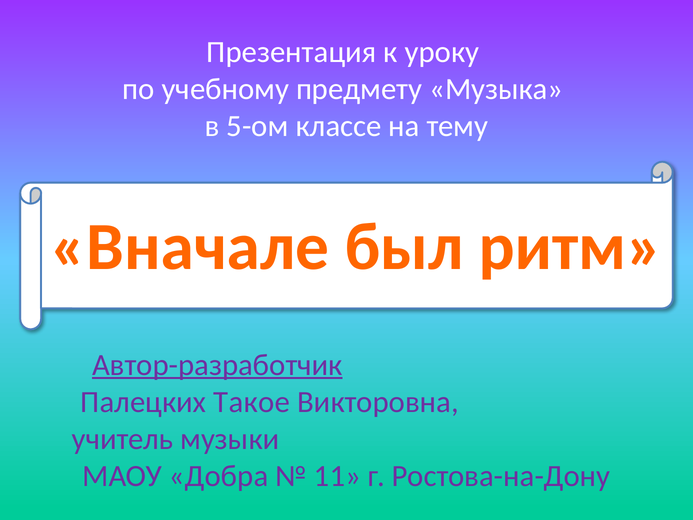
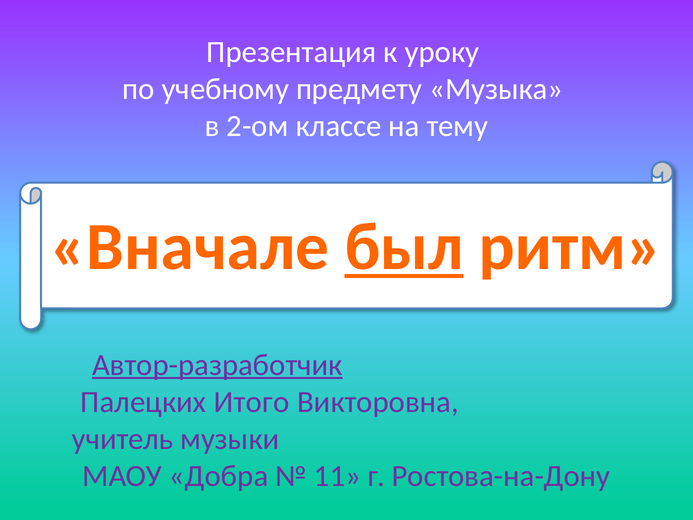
5-ом: 5-ом -> 2-ом (257, 126)
был underline: none -> present (404, 247)
Такое: Такое -> Итого (252, 402)
